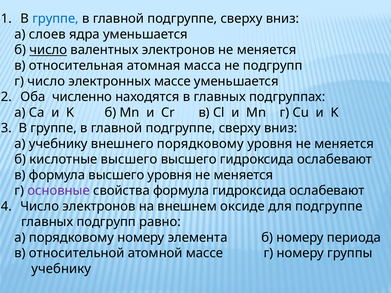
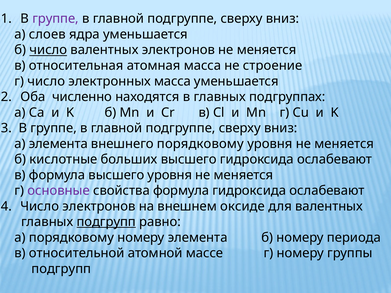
группе colour: blue -> purple (55, 19)
не подгрупп: подгрупп -> строение (273, 66)
электронных массе: массе -> масса (172, 81)
а учебнику: учебнику -> элемента (58, 144)
кислотные высшего: высшего -> больших (129, 159)
для подгруппе: подгруппе -> валентных (329, 206)
подгрупп underline: none -> present (106, 222)
учебнику: учебнику -> подгрупп (61, 269)
